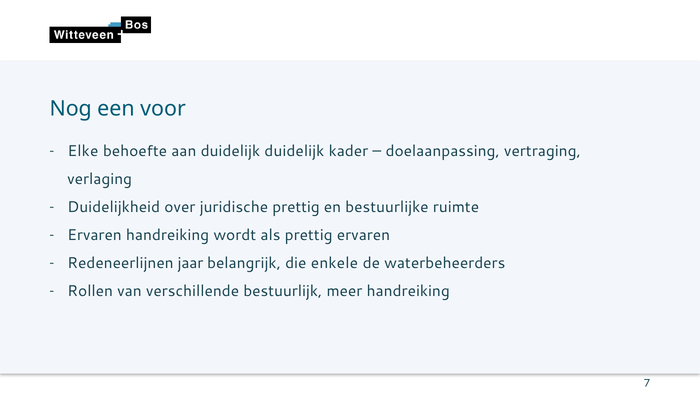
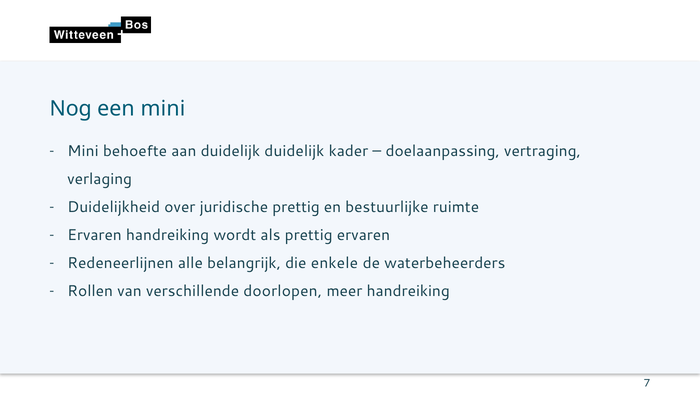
een voor: voor -> mini (163, 109)
Elke: Elke -> Mini (83, 151)
jaar: jaar -> alle (190, 263)
bestuurlijk: bestuurlijk -> doorlopen (283, 291)
